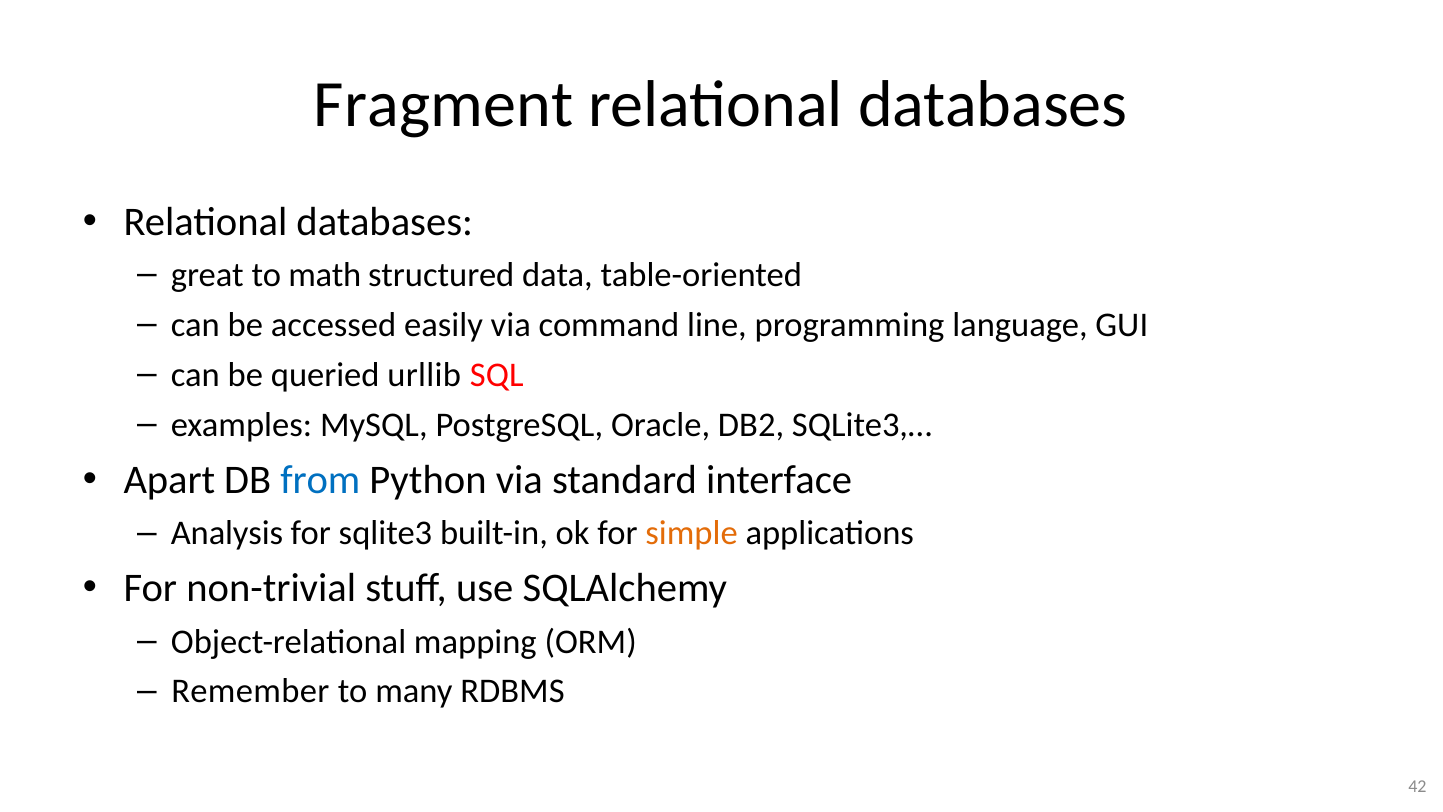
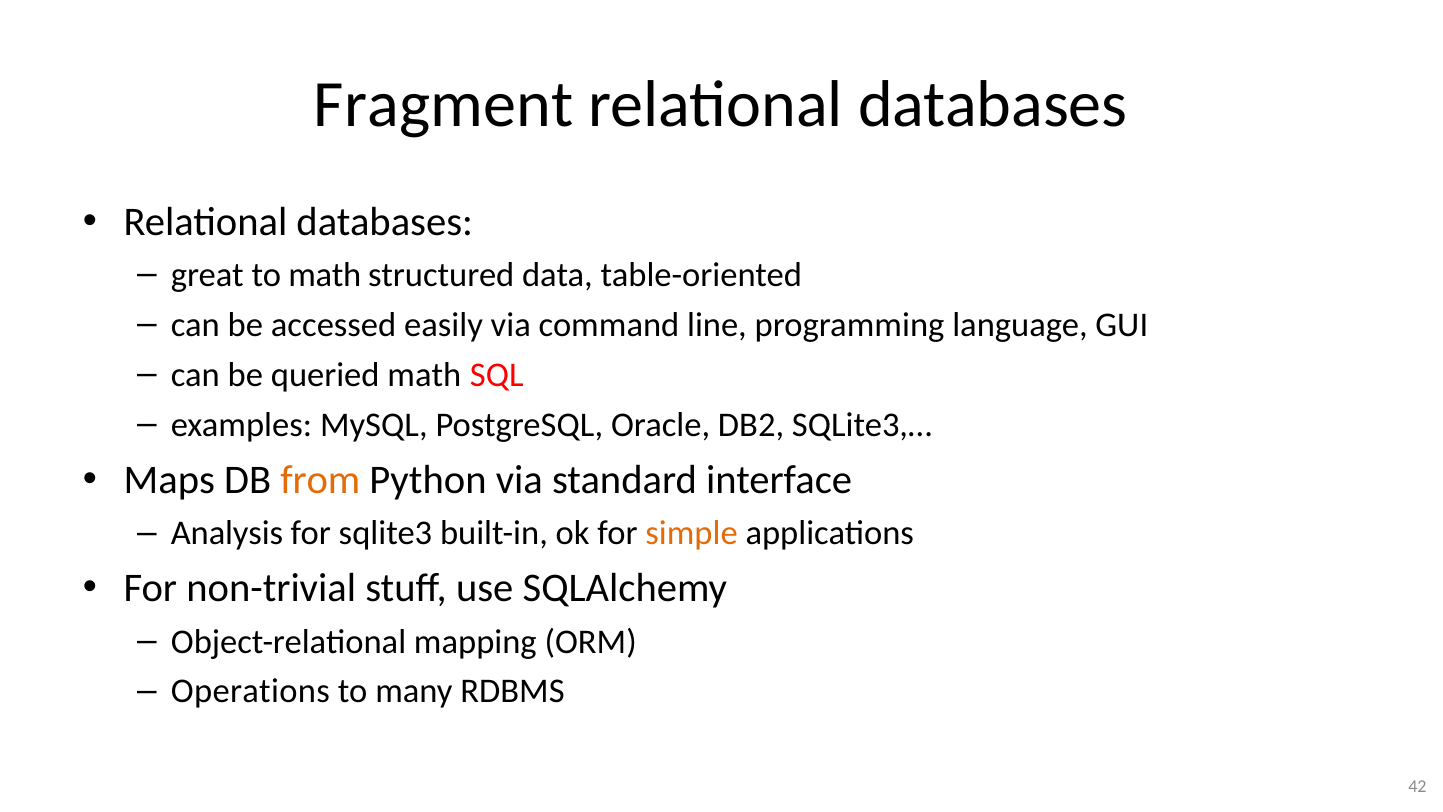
queried urllib: urllib -> math (424, 375)
Apart: Apart -> Maps (169, 480)
from colour: blue -> orange (320, 480)
Remember: Remember -> Operations (250, 691)
